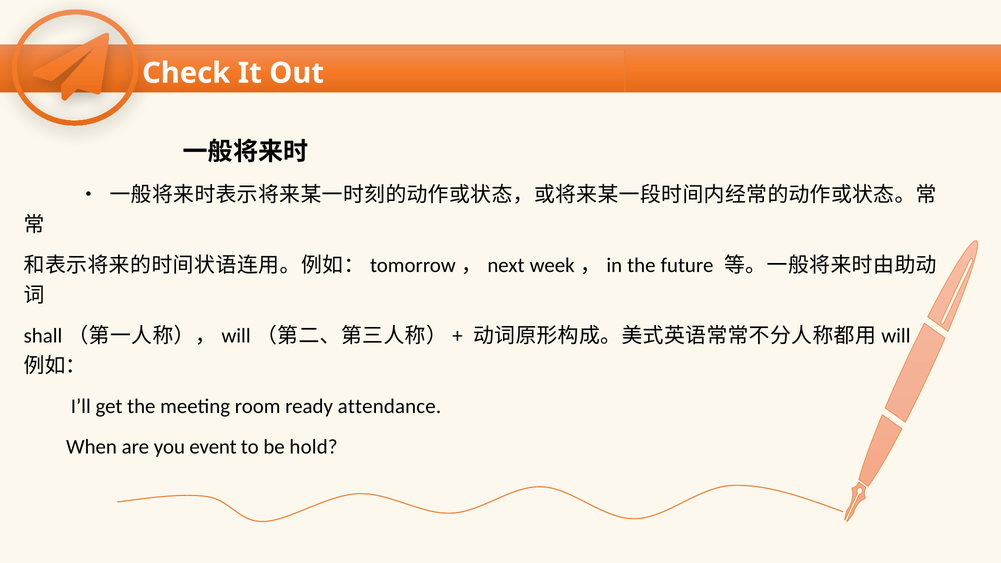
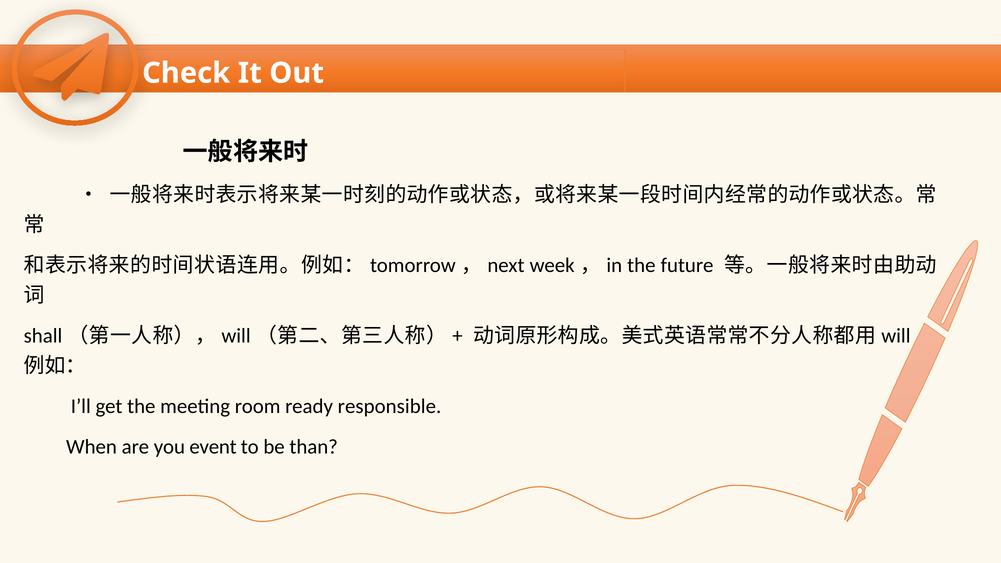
attendance: attendance -> responsible (390, 406)
hold: hold -> than (314, 447)
